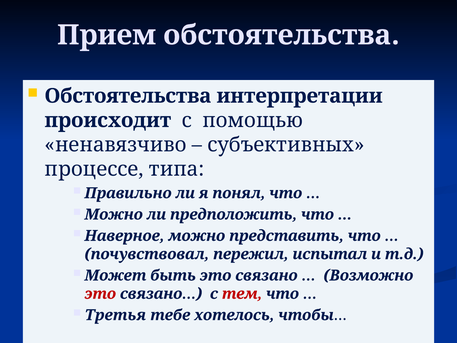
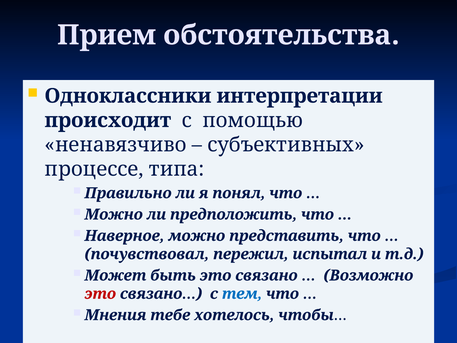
Обстоятельства: Обстоятельства -> Одноклассники (128, 96)
тем colour: red -> blue (242, 294)
Третья: Третья -> Мнения (115, 315)
